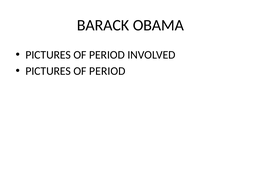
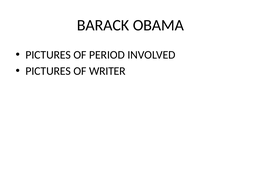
PERIOD: PERIOD -> WRITER (107, 71)
